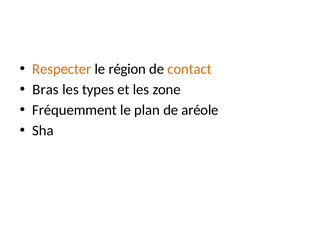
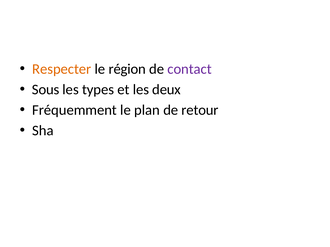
contact colour: orange -> purple (190, 69)
Bras: Bras -> Sous (46, 90)
zone: zone -> deux (167, 90)
aréole: aréole -> retour (200, 110)
